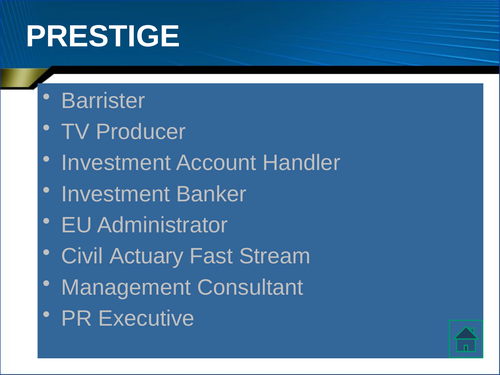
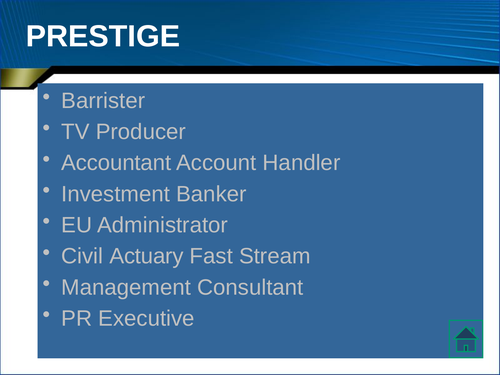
Investment: Investment -> Accountant (116, 163)
